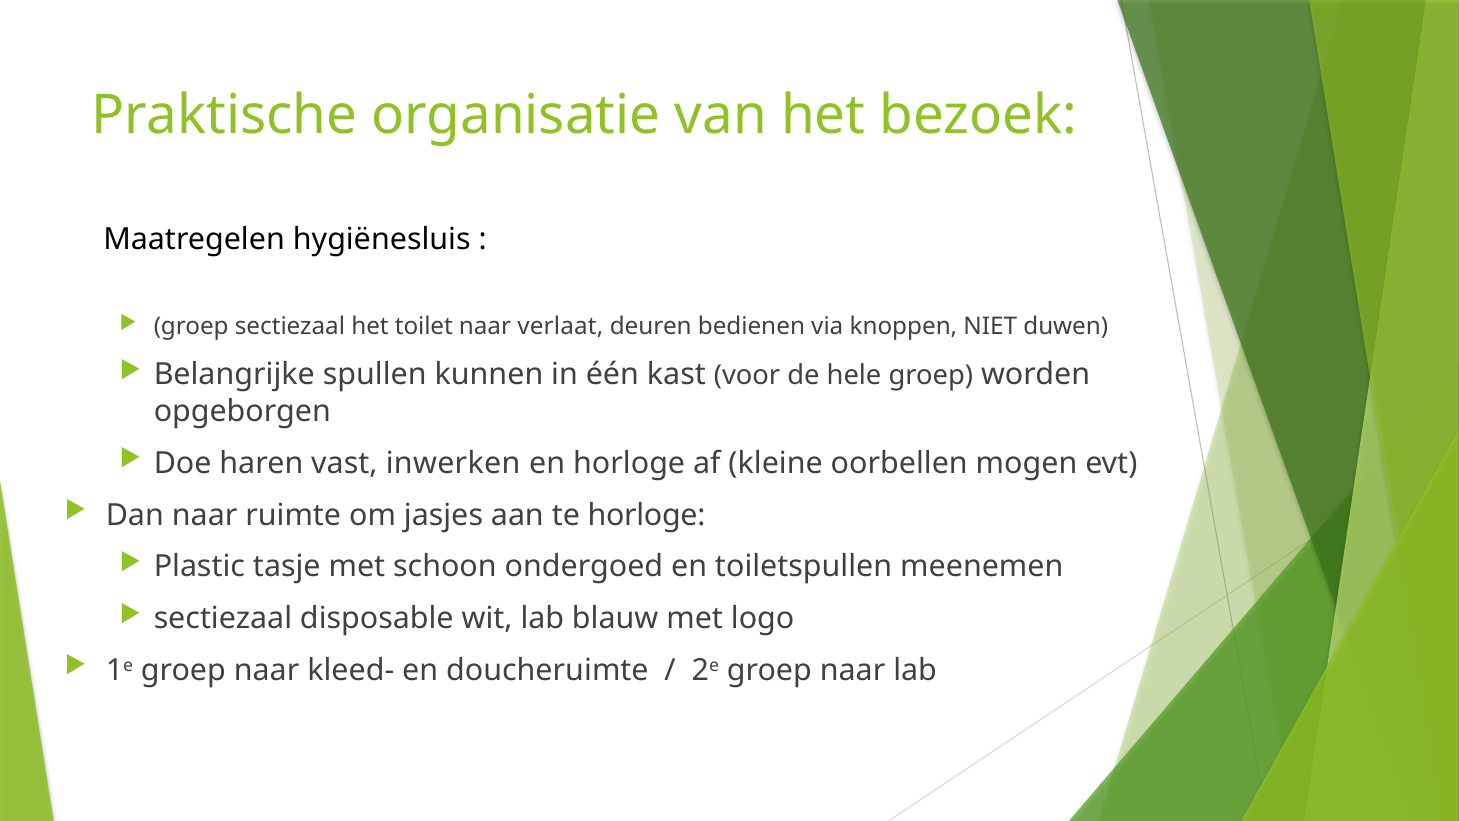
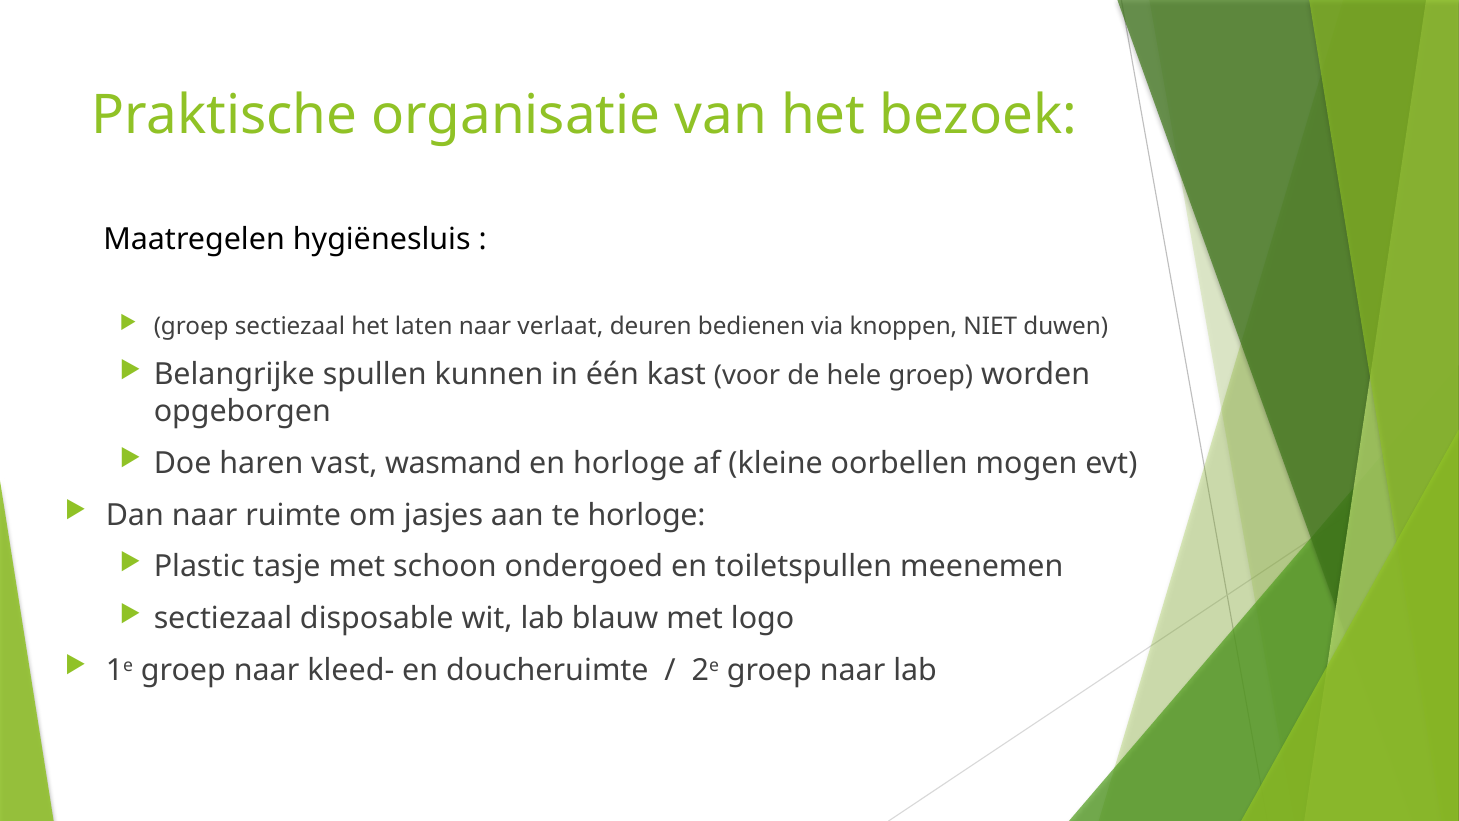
toilet: toilet -> laten (424, 326)
inwerken: inwerken -> wasmand (453, 463)
